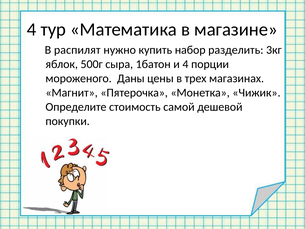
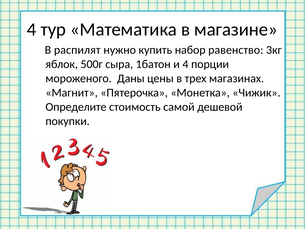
разделить: разделить -> равенство (236, 50)
